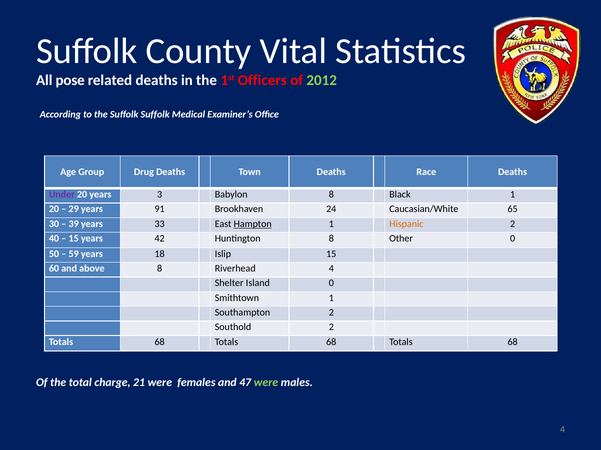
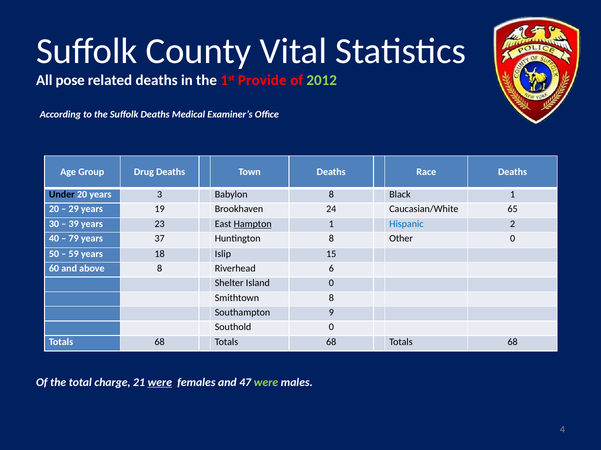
Officers: Officers -> Provide (262, 81)
Suffolk Suffolk: Suffolk -> Deaths (155, 115)
Under colour: purple -> black (62, 195)
91: 91 -> 19 (160, 210)
33: 33 -> 23 (160, 224)
Hispanic colour: orange -> blue (406, 224)
15: 15 -> 79 (74, 239)
42: 42 -> 37 (160, 239)
Riverhead 4: 4 -> 6 (331, 269)
Smithtown 1: 1 -> 8 (331, 298)
Southampton 2: 2 -> 9 (331, 313)
Southold 2: 2 -> 0 (331, 328)
were underline: none -> present (160, 383)
